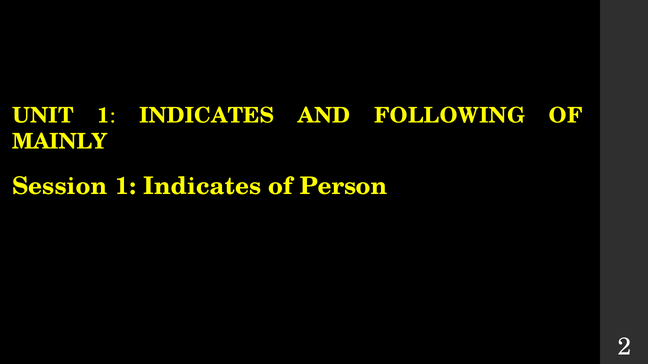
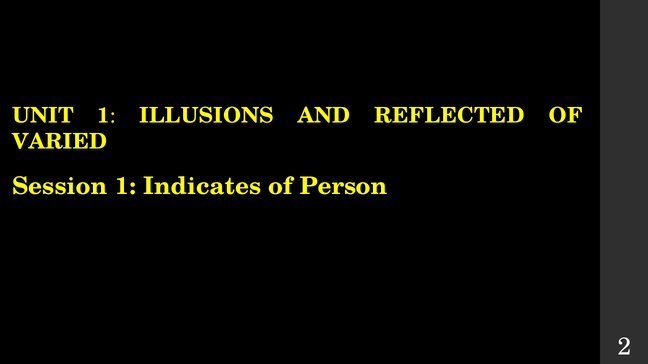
UNIT 1 INDICATES: INDICATES -> ILLUSIONS (207, 116)
FOLLOWING: FOLLOWING -> REFLECTED (450, 116)
MAINLY: MAINLY -> VARIED (60, 142)
